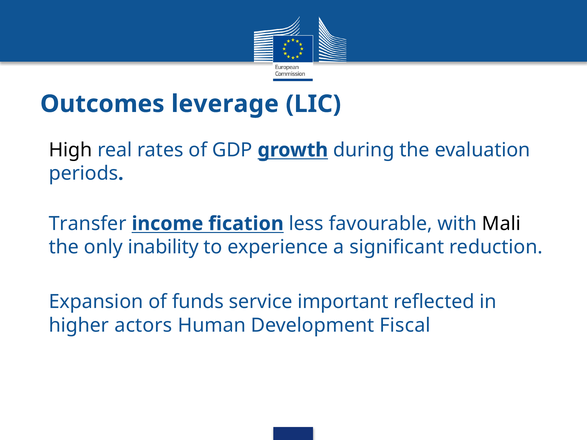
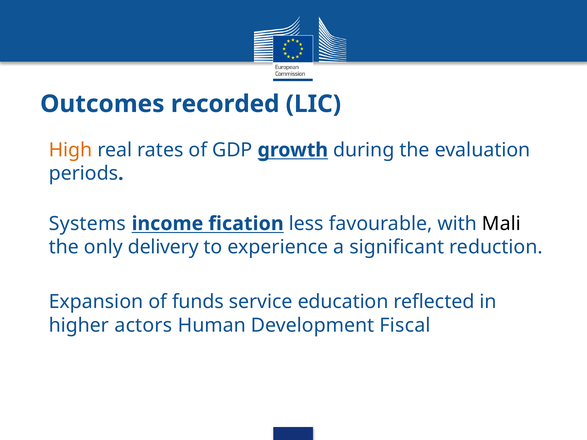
leverage: leverage -> recorded (225, 104)
High colour: black -> orange (71, 150)
Transfer: Transfer -> Systems (87, 224)
inability: inability -> delivery (163, 247)
important: important -> education (343, 302)
